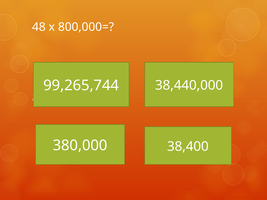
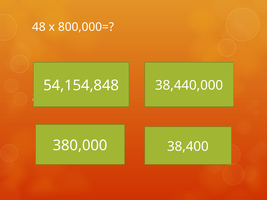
99,265,744: 99,265,744 -> 54,154,848 (81, 86)
